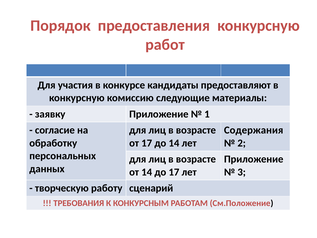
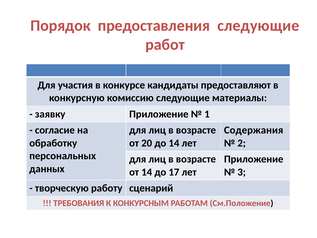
предоставления конкурсную: конкурсную -> следующие (258, 26)
от 17: 17 -> 20 (147, 143)
